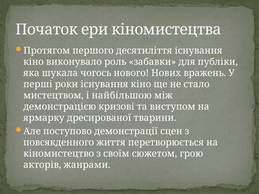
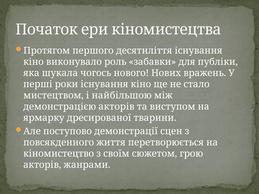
демонстрацією кризові: кризові -> акторів (116, 107)
